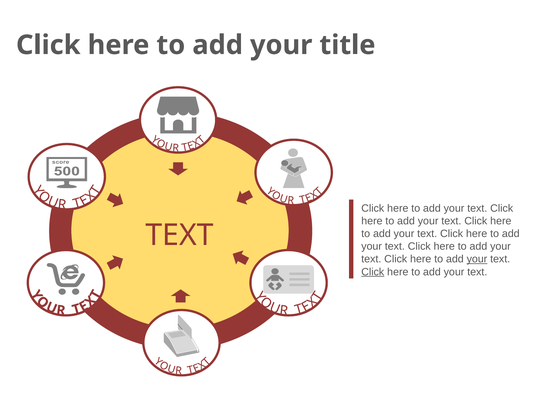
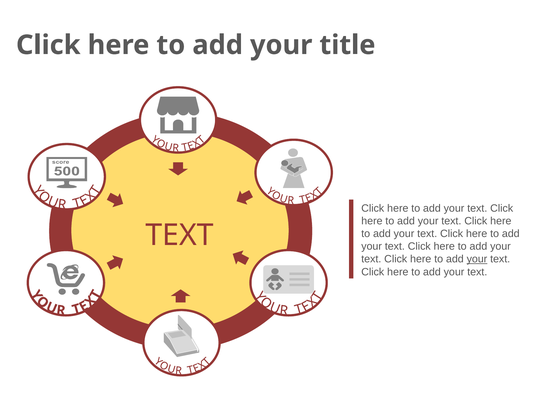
Click underline: present -> none (373, 272)
